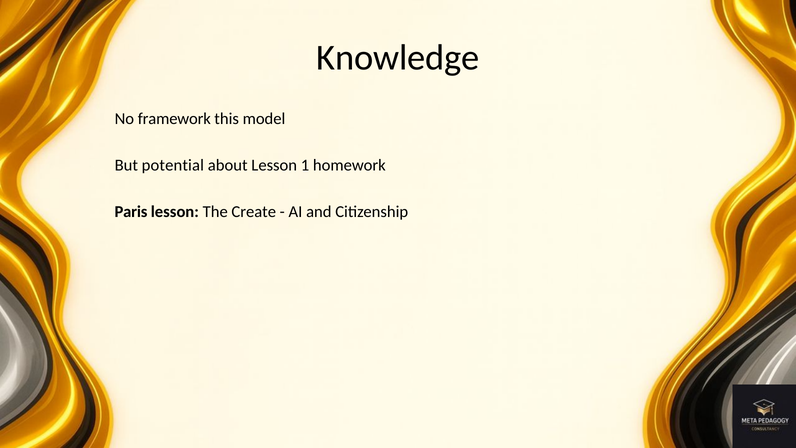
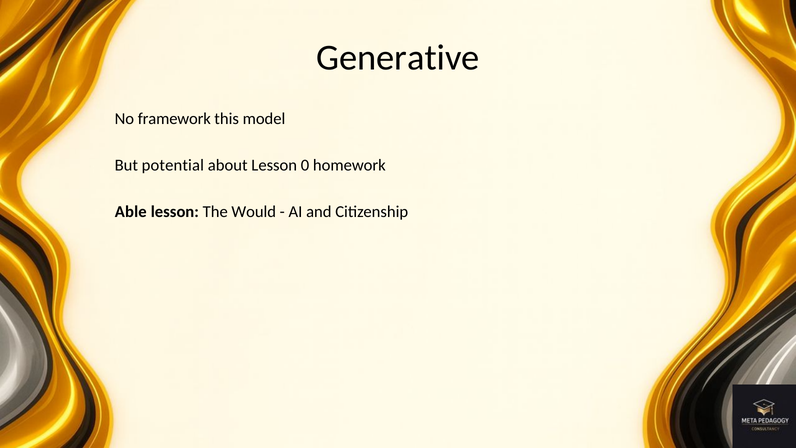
Knowledge: Knowledge -> Generative (398, 58)
1: 1 -> 0 (305, 165)
Paris: Paris -> Able (131, 212)
Create: Create -> Would (254, 212)
